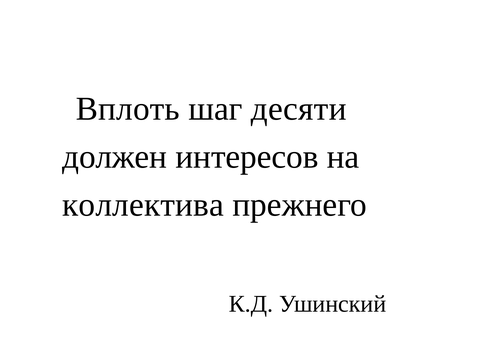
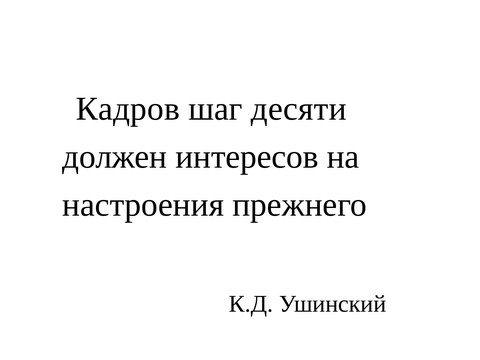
Вплоть: Вплоть -> Кадров (128, 109)
коллектива: коллектива -> настроения (143, 205)
